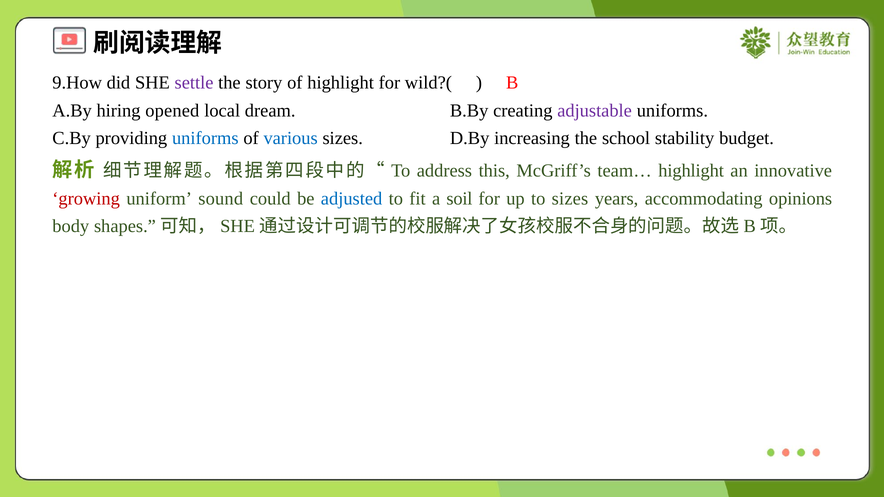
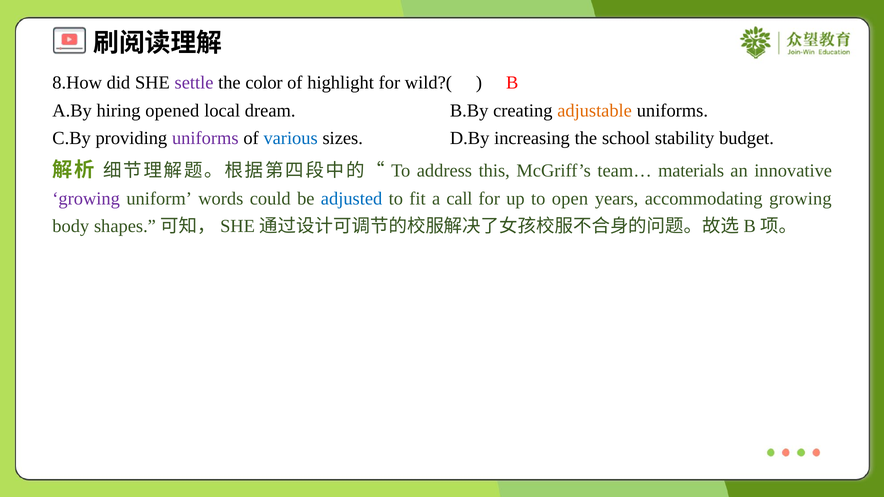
9.How: 9.How -> 8.How (77, 83)
story: story -> color (264, 83)
adjustable colour: purple -> orange (595, 110)
uniforms colour: blue -> purple (205, 138)
team… highlight: highlight -> materials (691, 171)
growing colour: red -> purple (86, 199)
sound: sound -> words (221, 199)
soil: soil -> call (459, 199)
to sizes: sizes -> open (570, 199)
accommodating opinions: opinions -> growing (800, 199)
